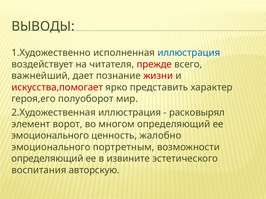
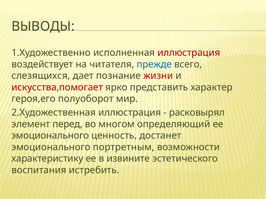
иллюстрация colour: blue -> red (189, 53)
прежде colour: red -> blue (154, 64)
важнейший: важнейший -> слезящихся (41, 76)
ворот: ворот -> перед (68, 124)
жалобно: жалобно -> достанет (160, 136)
определяющий: определяющий -> характеристику (47, 159)
авторскую: авторскую -> истребить (94, 171)
